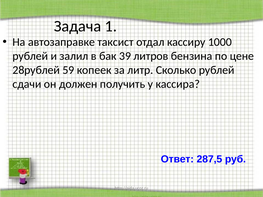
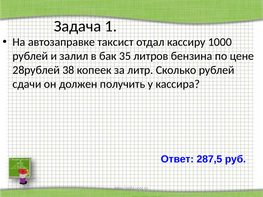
39: 39 -> 35 (125, 56)
59: 59 -> 38 (68, 70)
